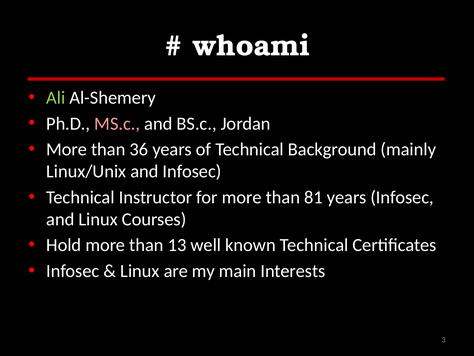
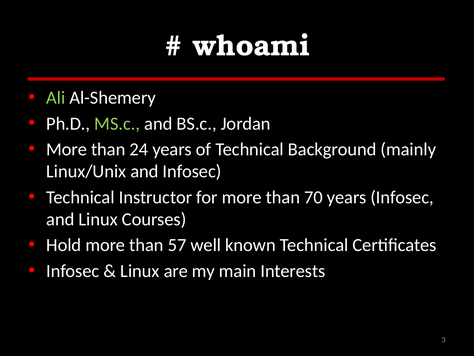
MS.c colour: pink -> light green (117, 123)
36: 36 -> 24 (139, 149)
81: 81 -> 70 (313, 197)
13: 13 -> 57 (177, 245)
